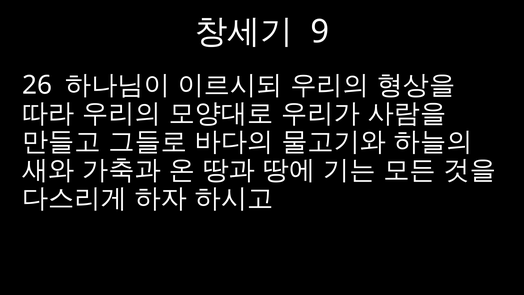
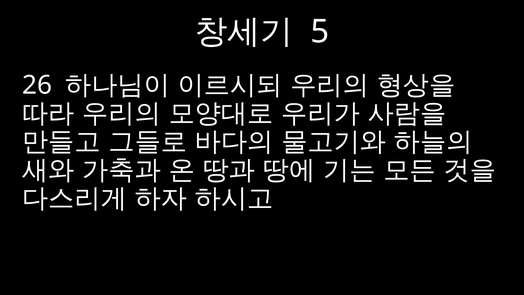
9: 9 -> 5 (320, 32)
